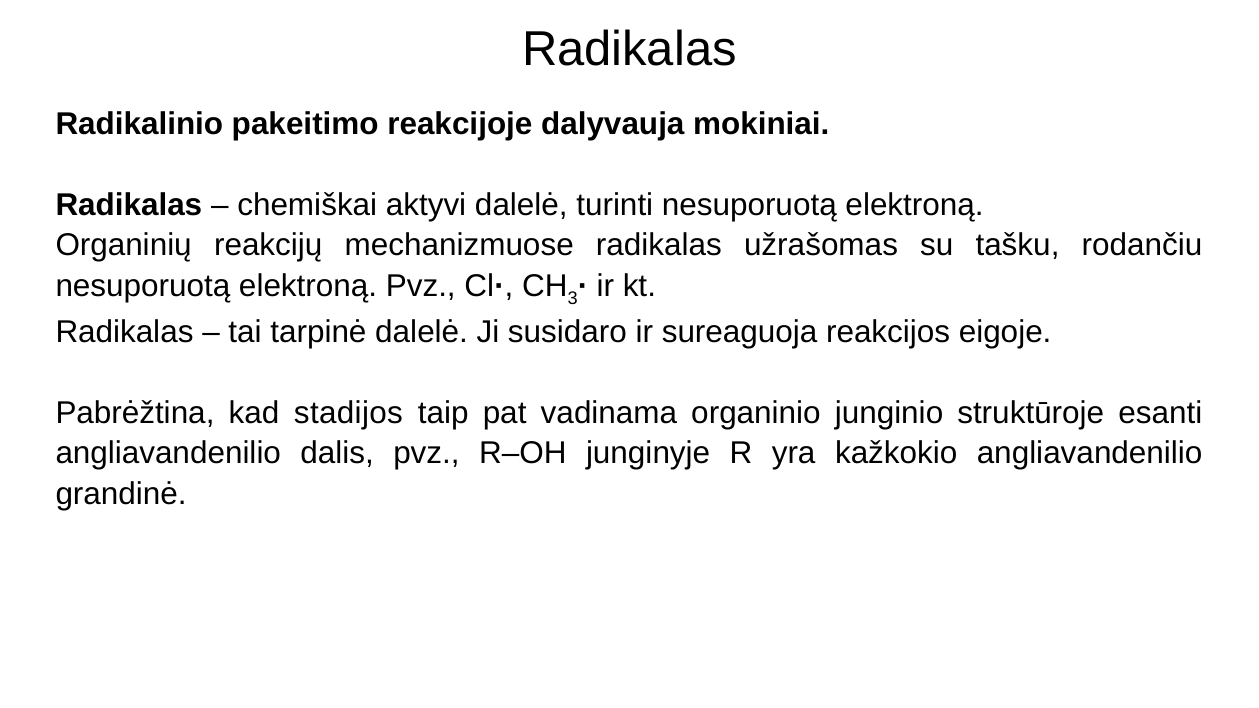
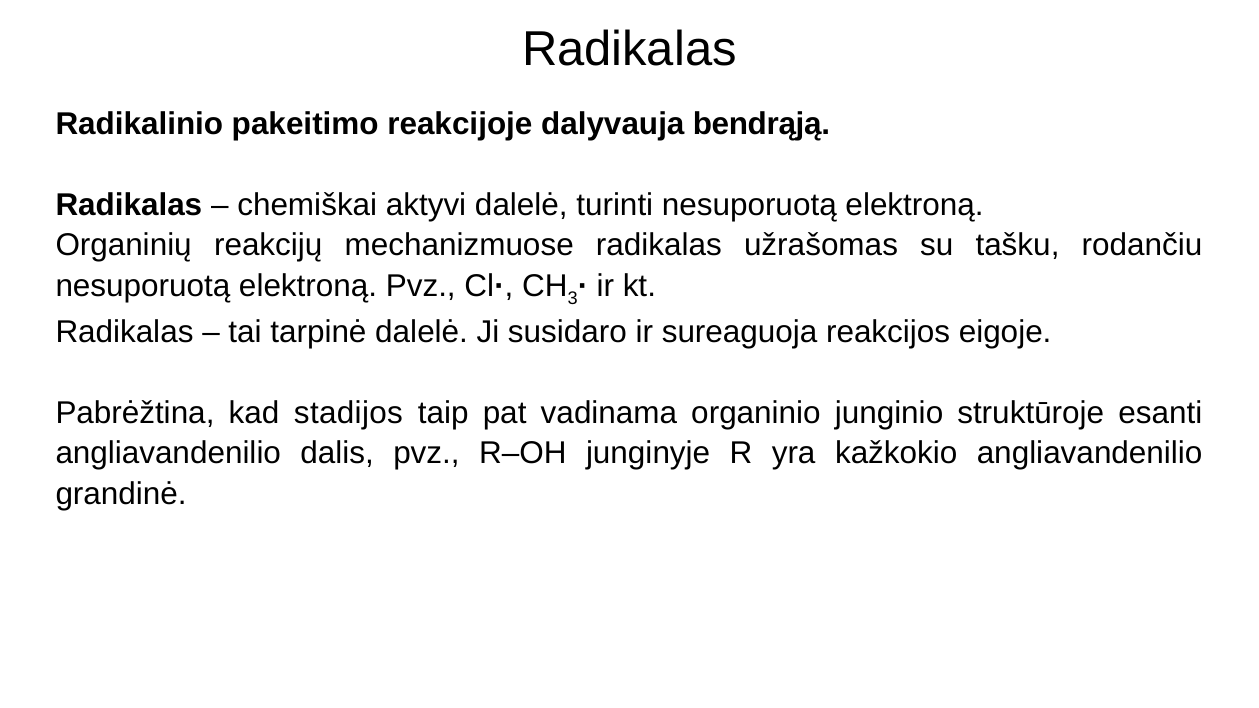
mokiniai: mokiniai -> bendrąją (761, 124)
